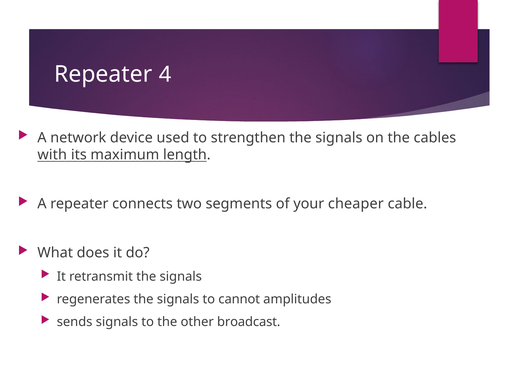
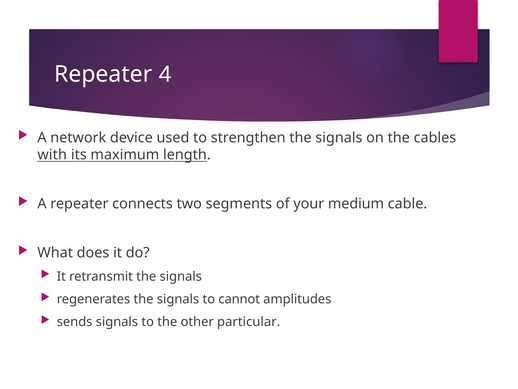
cheaper: cheaper -> medium (356, 204)
broadcast: broadcast -> particular (249, 322)
